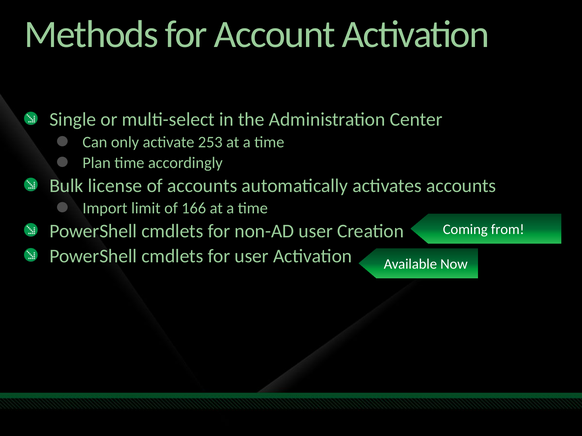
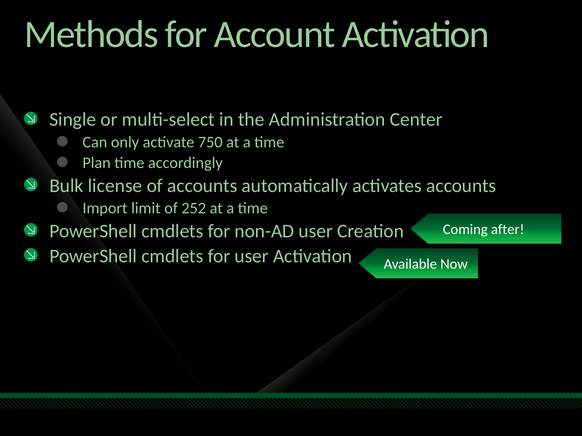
253: 253 -> 750 (210, 142)
166: 166 -> 252 (194, 208)
from: from -> after (508, 230)
